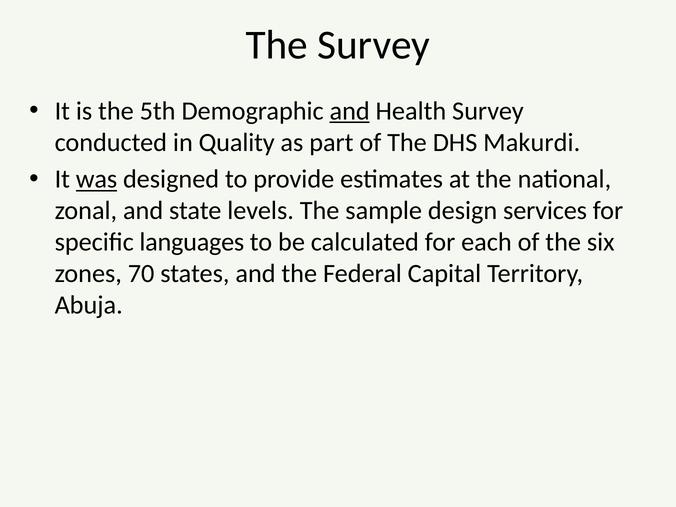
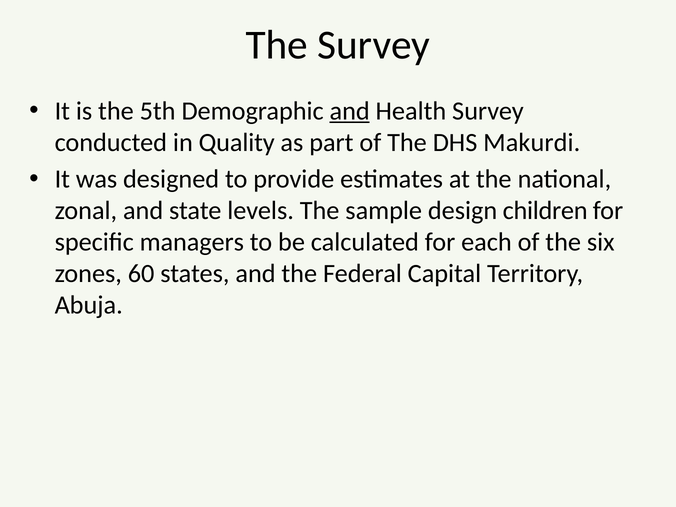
was underline: present -> none (97, 179)
services: services -> children (545, 211)
languages: languages -> managers (192, 242)
70: 70 -> 60 (141, 274)
